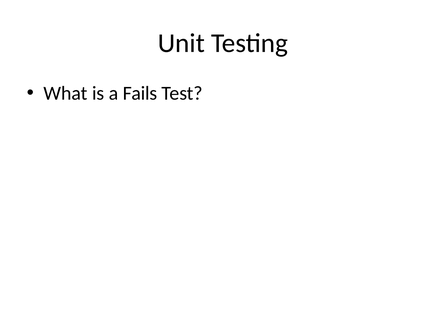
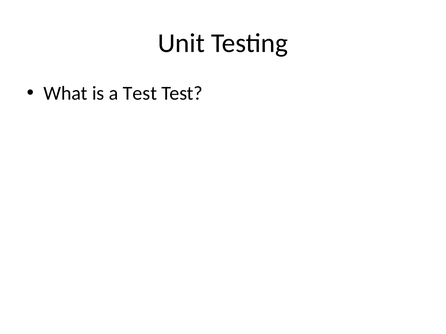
a Fails: Fails -> Test (140, 94)
